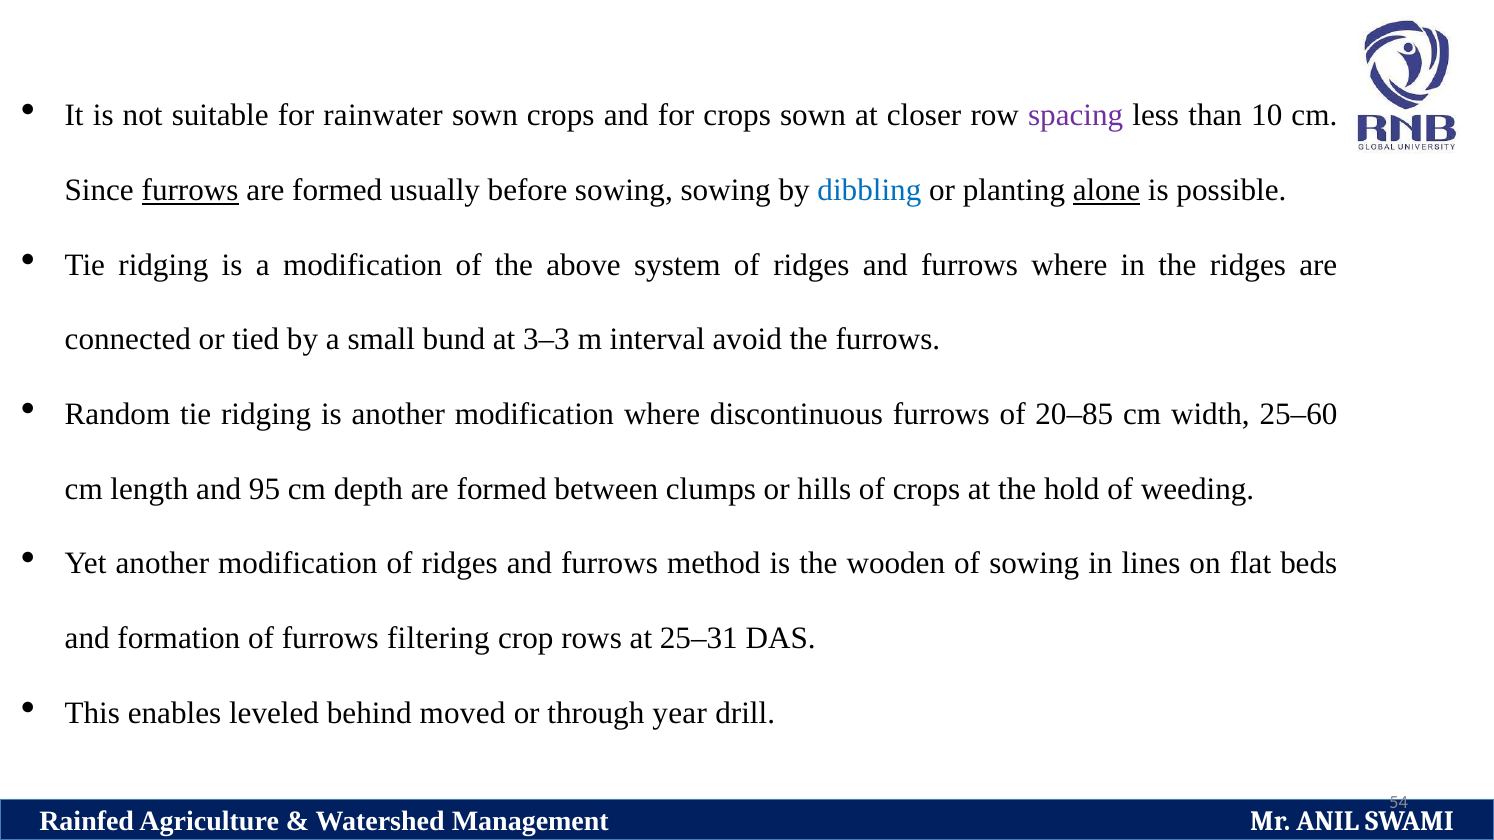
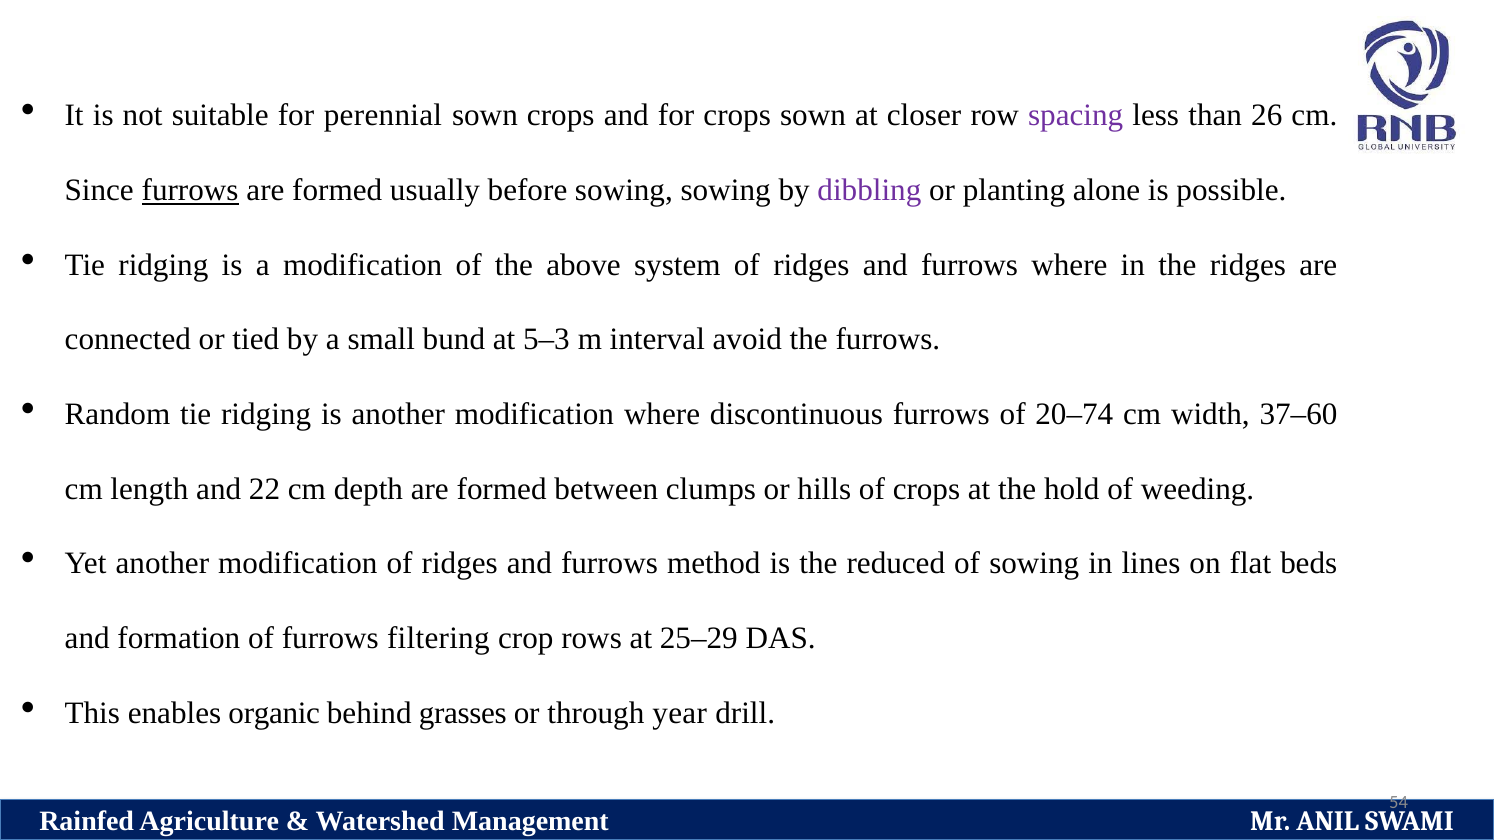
rainwater: rainwater -> perennial (383, 116)
10: 10 -> 26 (1267, 116)
dibbling colour: blue -> purple (869, 190)
alone underline: present -> none (1106, 190)
3–3: 3–3 -> 5–3 (546, 340)
20–85: 20–85 -> 20–74 (1074, 414)
25–60: 25–60 -> 37–60 (1299, 414)
95: 95 -> 22 (265, 489)
wooden: wooden -> reduced (896, 564)
25–31: 25–31 -> 25–29 (699, 639)
leveled: leveled -> organic (274, 713)
moved: moved -> grasses (463, 713)
